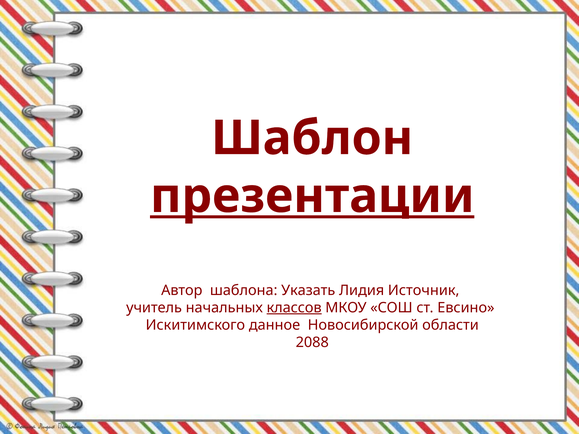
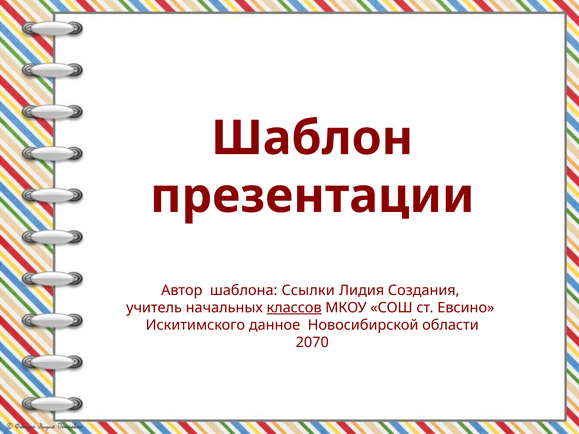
презентации underline: present -> none (312, 196)
Указать: Указать -> Ссылки (308, 290)
Источник: Источник -> Создания (424, 290)
2088: 2088 -> 2070 (312, 343)
